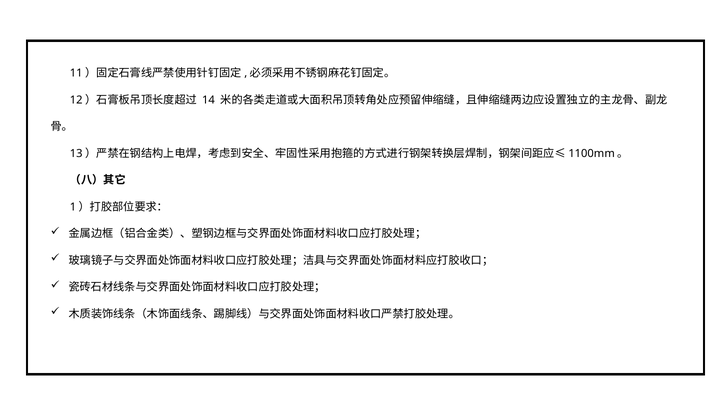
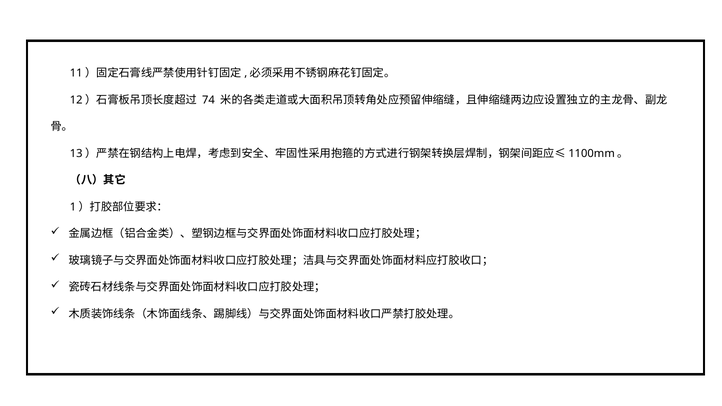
14: 14 -> 74 (208, 100)
